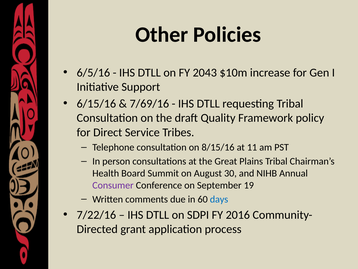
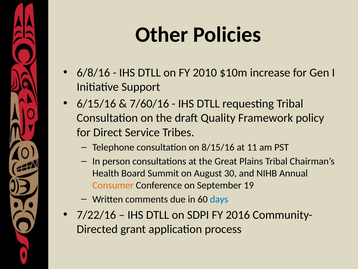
6/5/16: 6/5/16 -> 6/8/16 (93, 72)
2043: 2043 -> 2010 (205, 72)
7/69/16: 7/69/16 -> 7/60/16 (149, 103)
Consumer colour: purple -> orange (113, 185)
